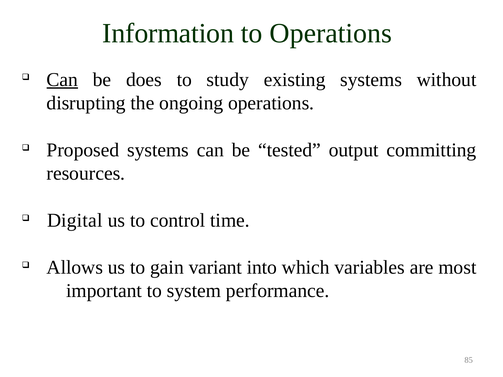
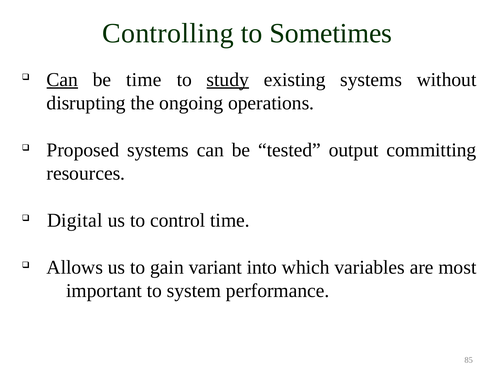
Information: Information -> Controlling (168, 33)
to Operations: Operations -> Sometimes (331, 33)
be does: does -> time (144, 80)
study underline: none -> present (228, 80)
